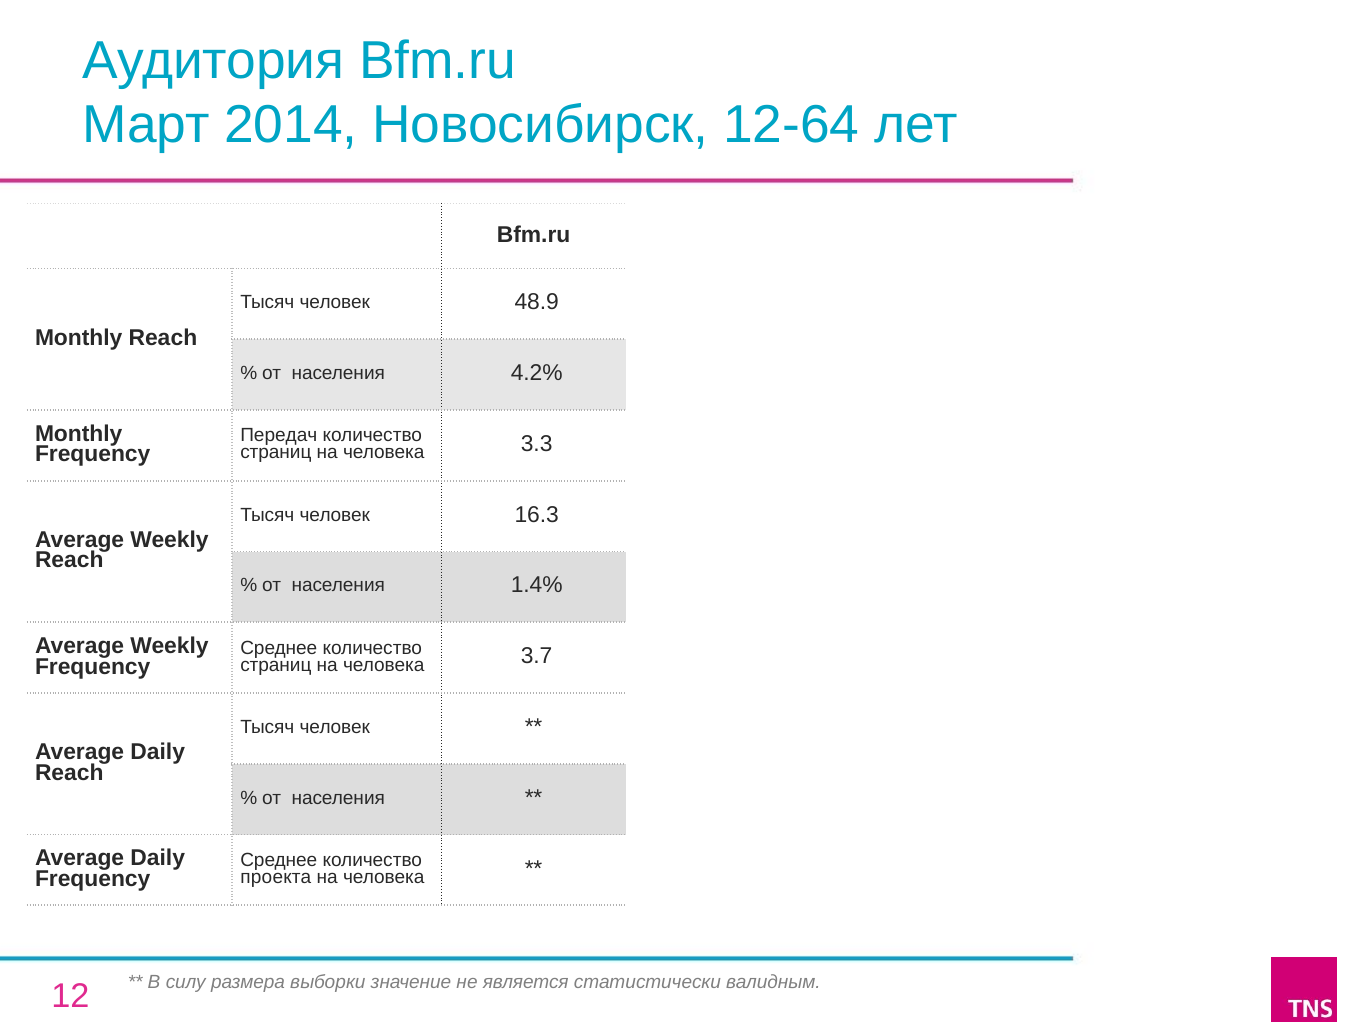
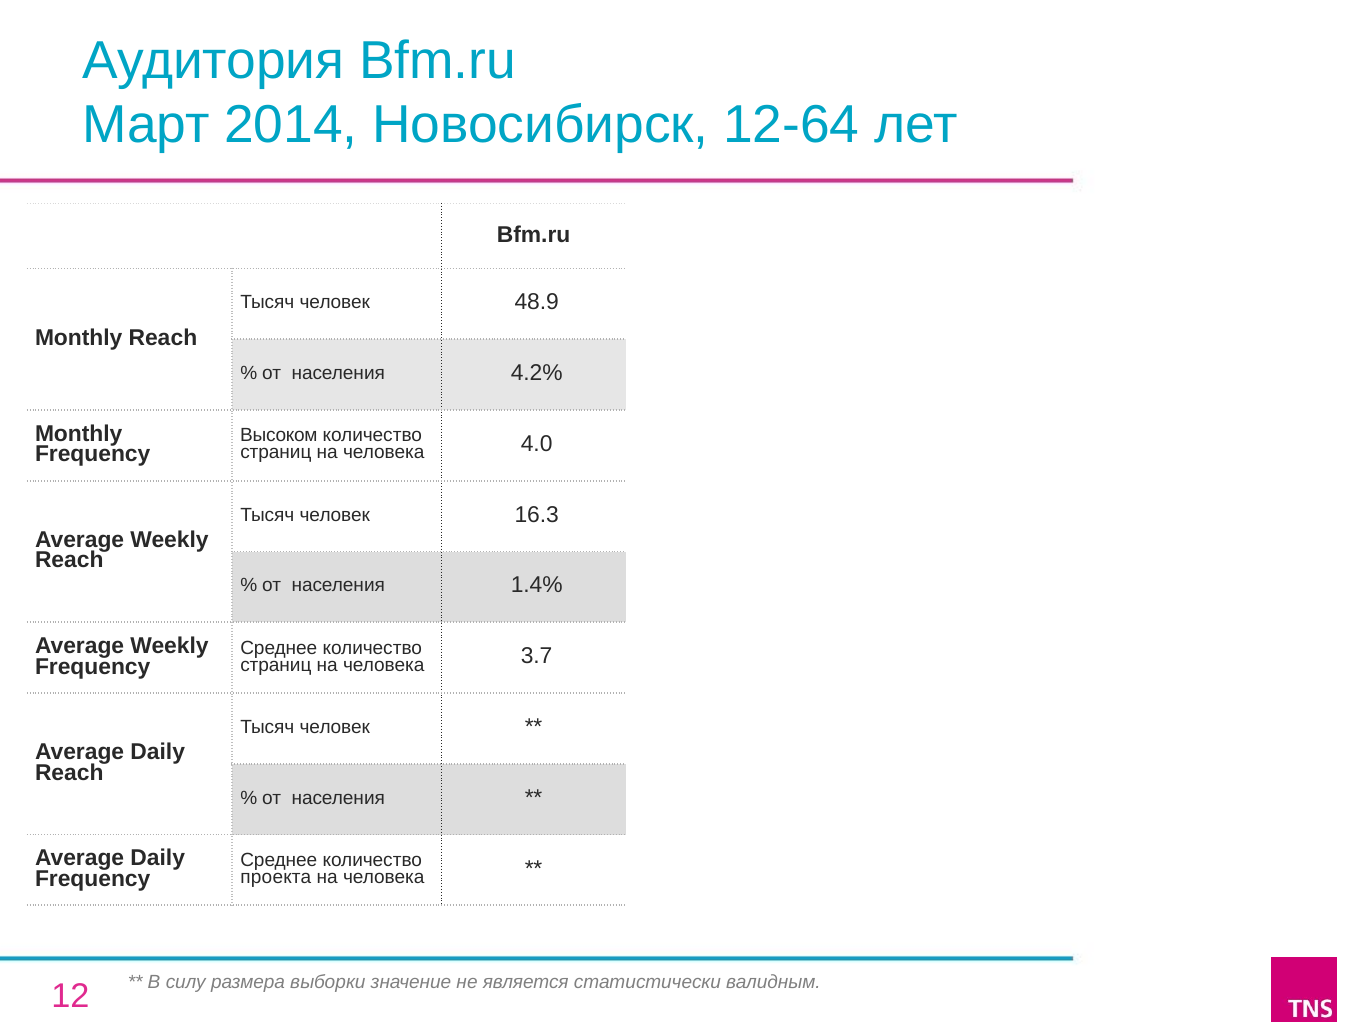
Передач: Передач -> Высоком (279, 436)
3.3: 3.3 -> 4.0 (537, 444)
